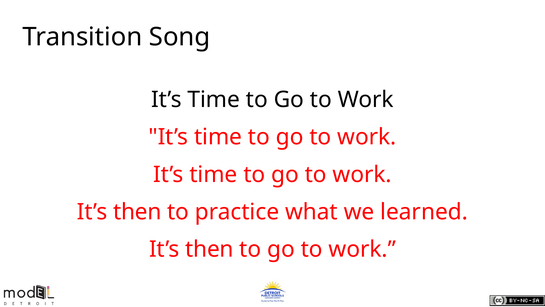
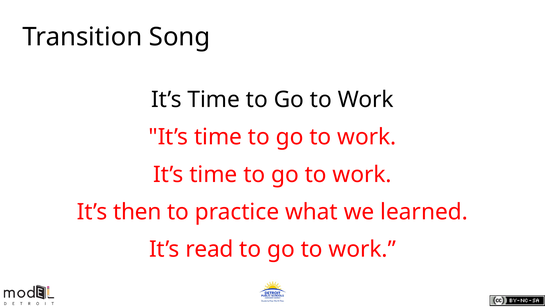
then: then -> read (209, 249)
